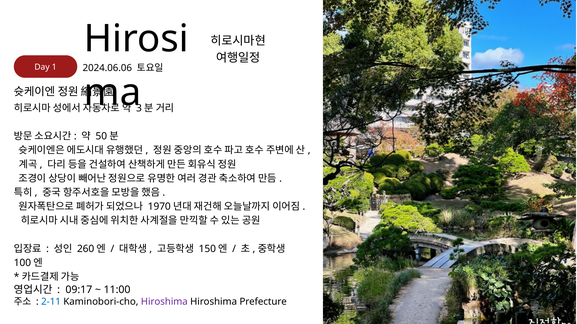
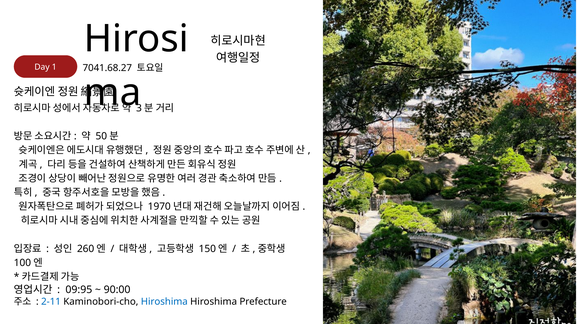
2024.06.06: 2024.06.06 -> 7041.68.27 (107, 68)
09:17: 09:17 -> 09:95 (79, 290)
11:00: 11:00 -> 90:00 (117, 290)
Hiroshima colour: purple -> blue (164, 302)
